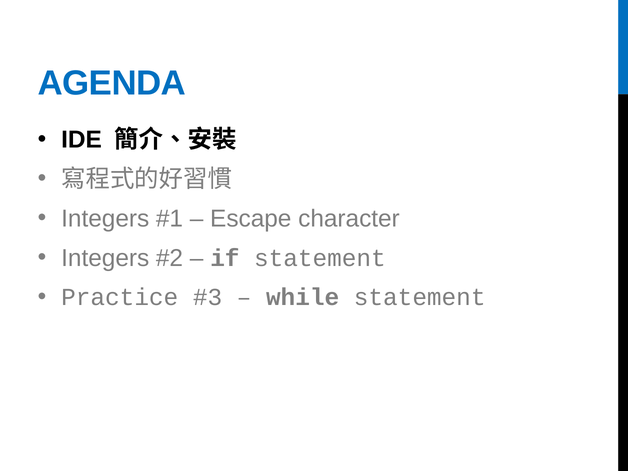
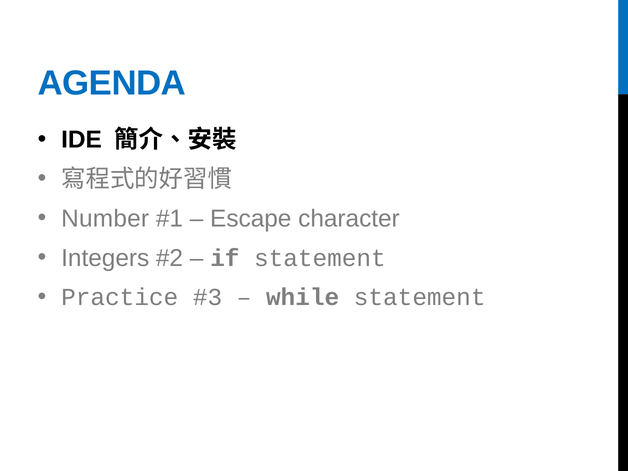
Integers: Integers -> Number (105, 219)
